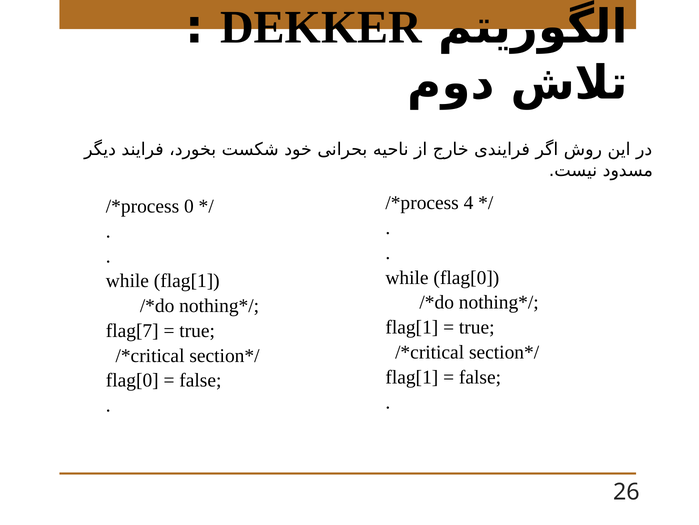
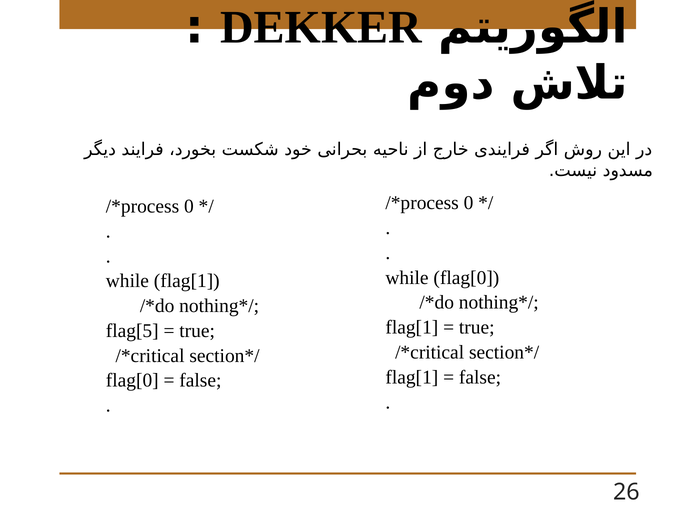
4: 4 -> 0 (469, 203)
flag[7: flag[7 -> flag[5 (132, 330)
